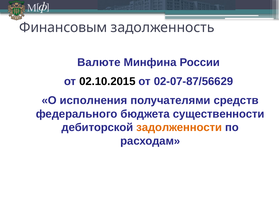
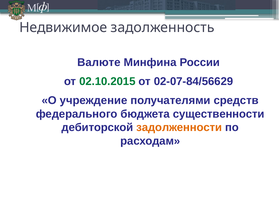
Финансовым: Финансовым -> Недвижимое (63, 28)
02.10.2015 colour: black -> green (107, 81)
02-07-87/56629: 02-07-87/56629 -> 02-07-84/56629 (193, 81)
исполнения: исполнения -> учреждение (94, 101)
